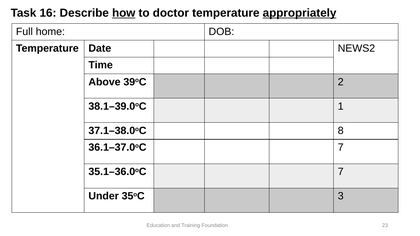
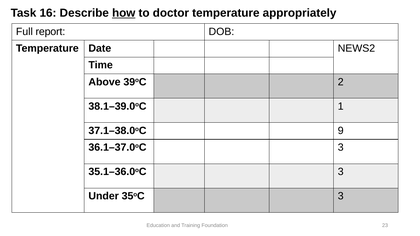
appropriately underline: present -> none (300, 13)
home: home -> report (50, 32)
8: 8 -> 9 (341, 131)
36.1–37.0oC 7: 7 -> 3 (341, 148)
35.1–36.0oC 7: 7 -> 3 (341, 172)
